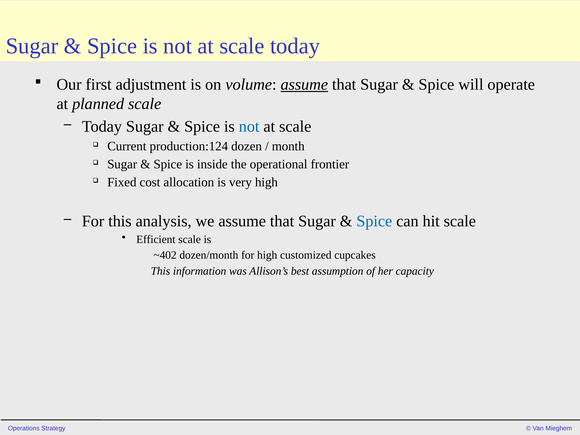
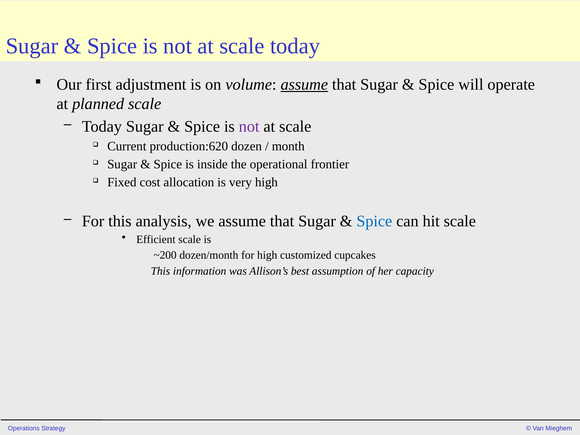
not colour: blue -> purple (249, 126)
production:124: production:124 -> production:620 (189, 146)
~402: ~402 -> ~200 (165, 255)
